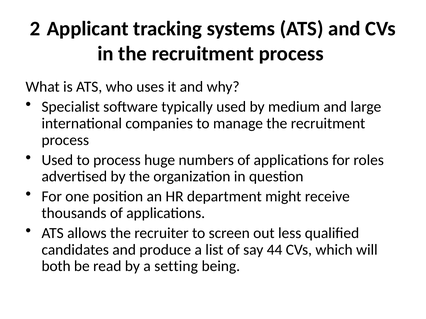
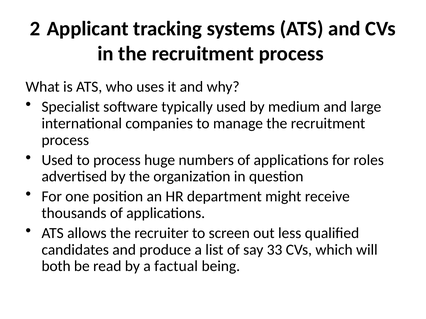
44: 44 -> 33 (275, 250)
setting: setting -> factual (176, 267)
